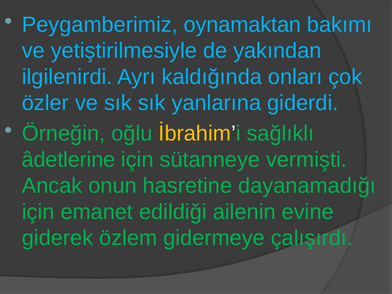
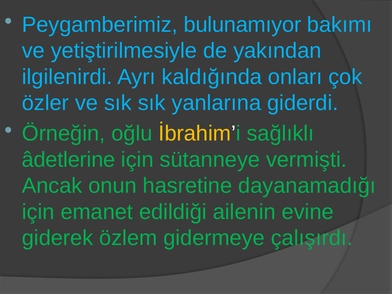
oynamaktan: oynamaktan -> bulunamıyor (242, 25)
